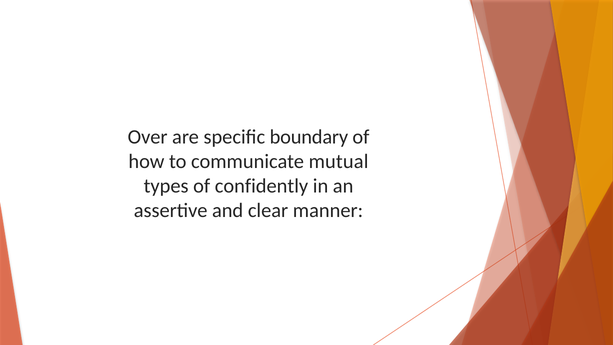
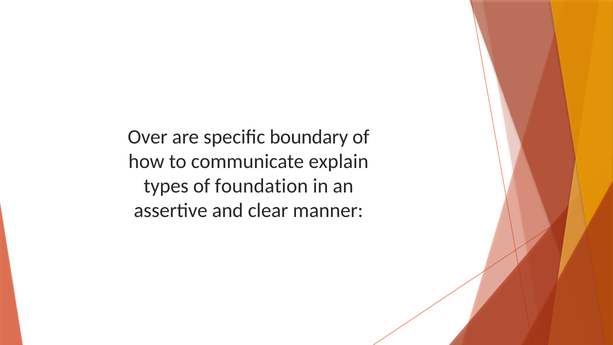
mutual: mutual -> explain (339, 162)
confidently: confidently -> foundation (261, 186)
